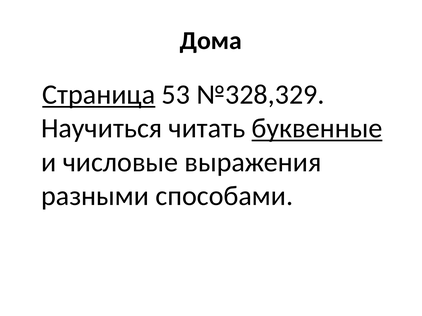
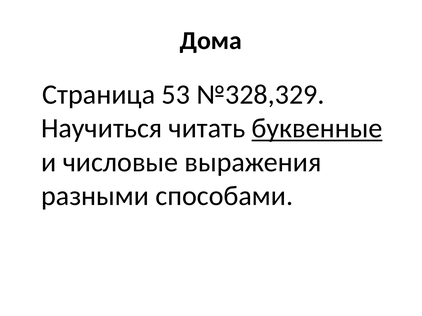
Страница underline: present -> none (99, 95)
